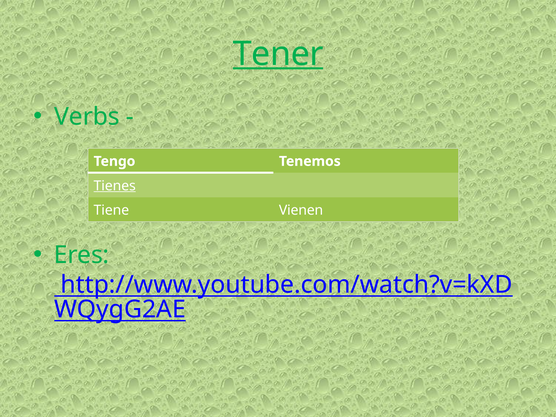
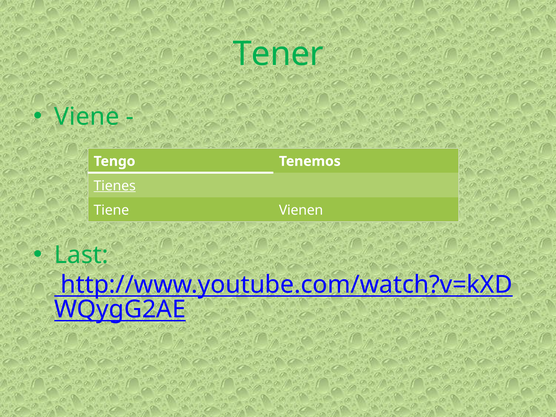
Tener underline: present -> none (278, 54)
Verbs: Verbs -> Viene (87, 117)
Eres: Eres -> Last (81, 255)
